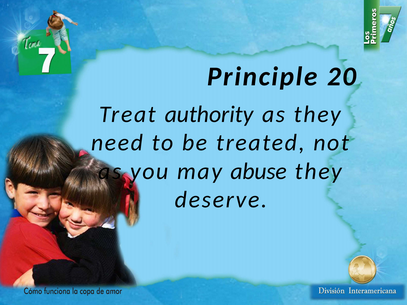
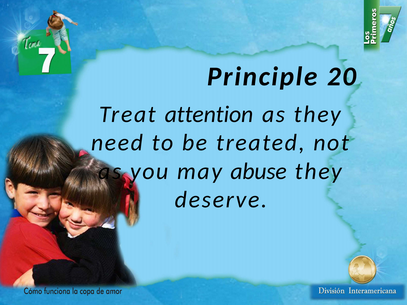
authority: authority -> attention (209, 114)
